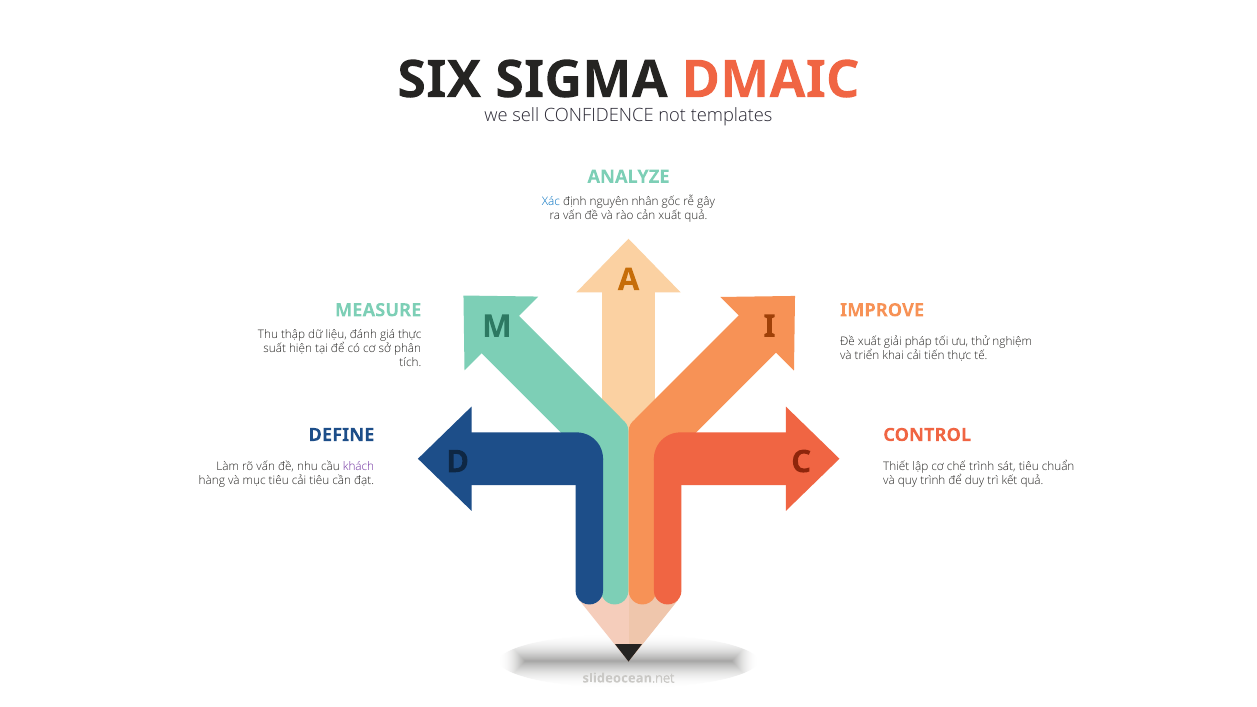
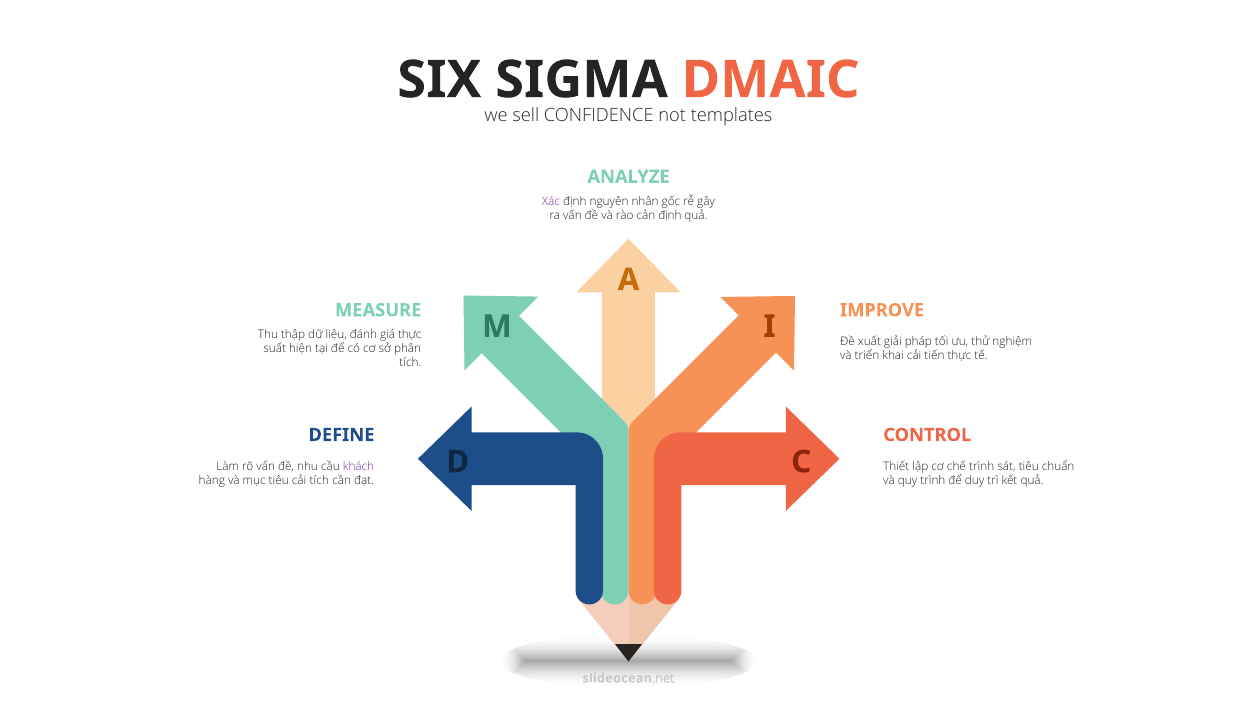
Xác colour: blue -> purple (551, 201)
cản xuất: xuất -> định (670, 215)
cải tiêu: tiêu -> tích (319, 481)
